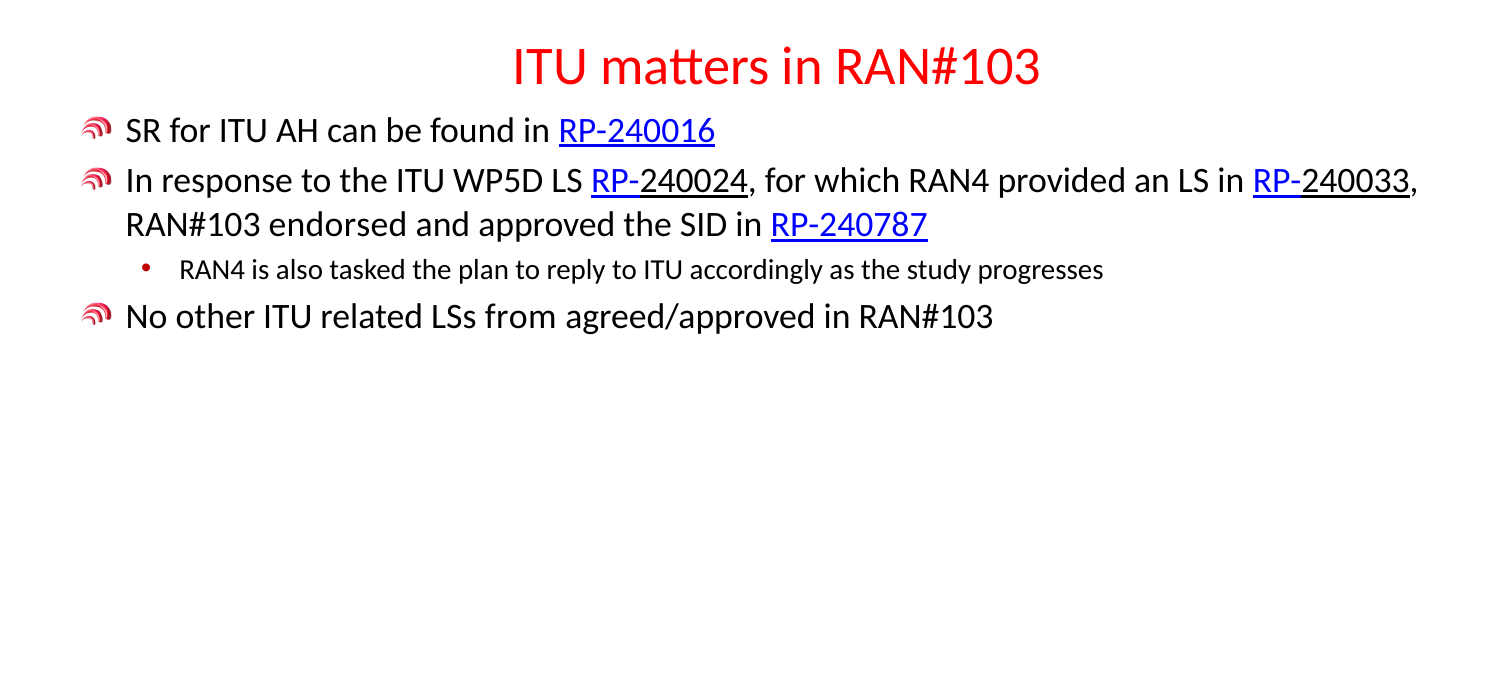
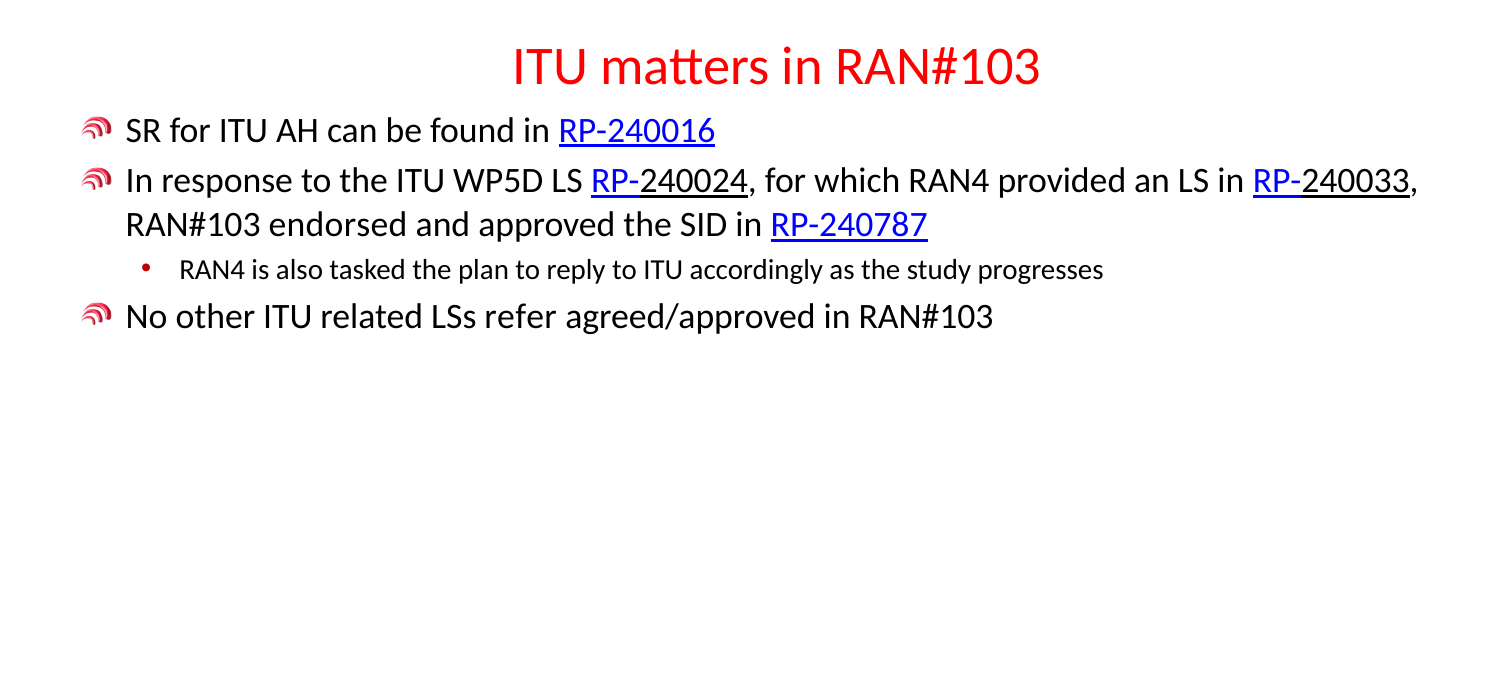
from: from -> refer (521, 316)
